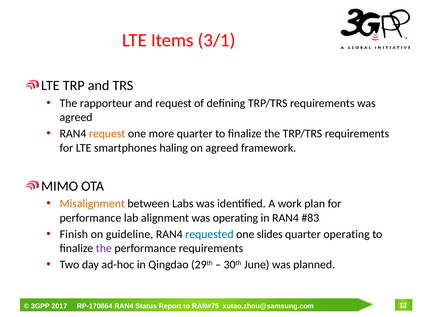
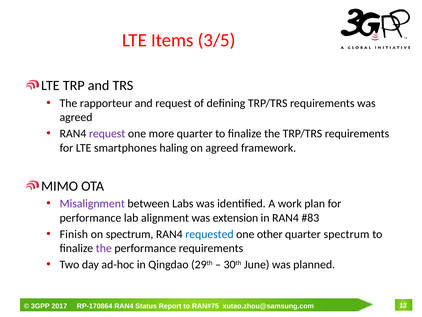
3/1: 3/1 -> 3/5 (217, 40)
request colour: orange -> purple (107, 134)
Misalignment colour: orange -> purple (92, 203)
was operating: operating -> extension (235, 217)
on guideline: guideline -> spectrum (130, 234)
slides: slides -> other (270, 234)
quarter operating: operating -> spectrum (347, 234)
